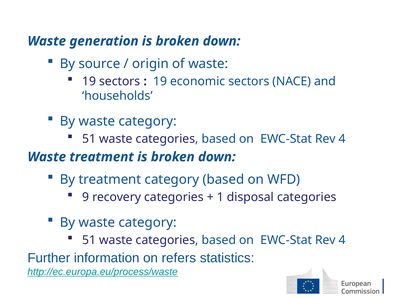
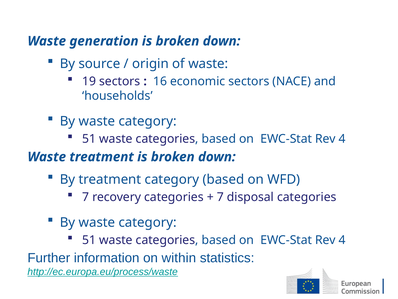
19: 19 -> 16 (160, 81)
9: 9 -> 7 (86, 197)
1: 1 -> 7 (220, 197)
refers: refers -> within (179, 258)
